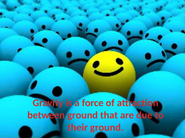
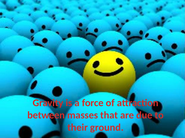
between ground: ground -> masses (83, 116)
